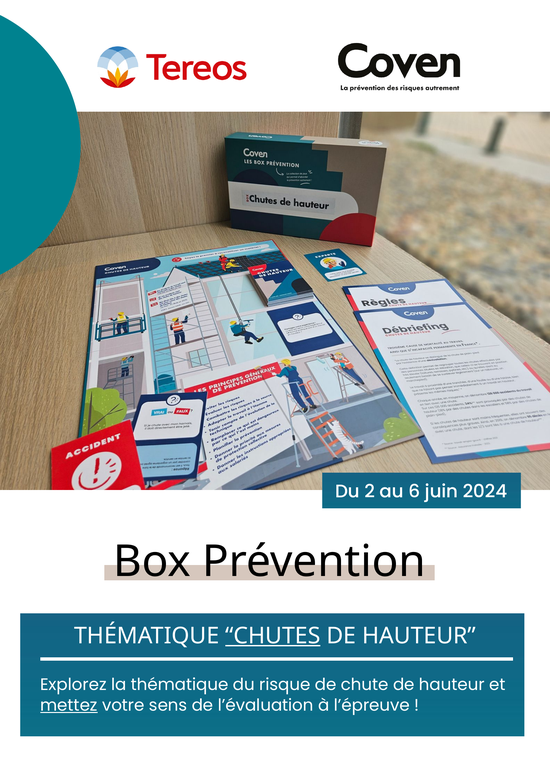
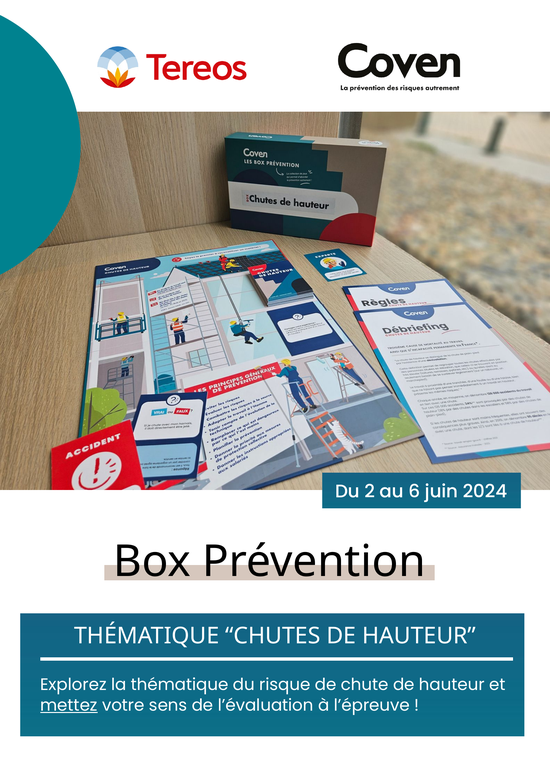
CHUTES underline: present -> none (273, 636)
